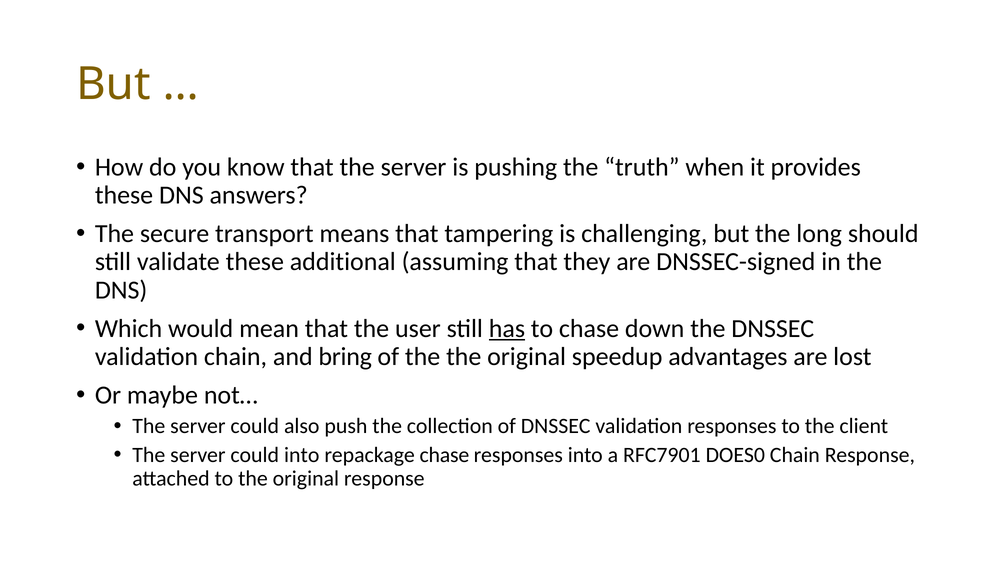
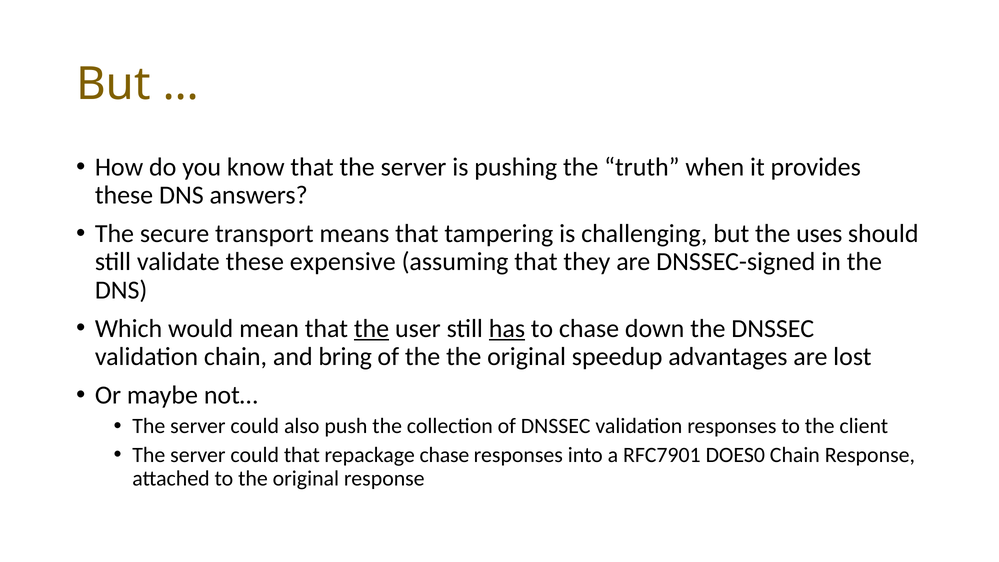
long: long -> uses (819, 234)
additional: additional -> expensive (343, 262)
the underline: none -> present (372, 328)
could into: into -> that (302, 455)
